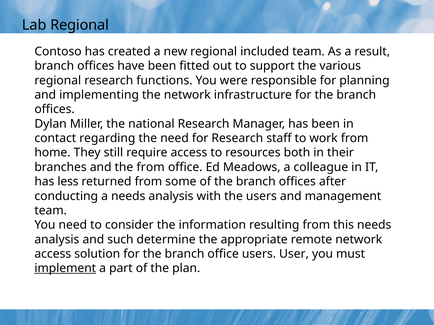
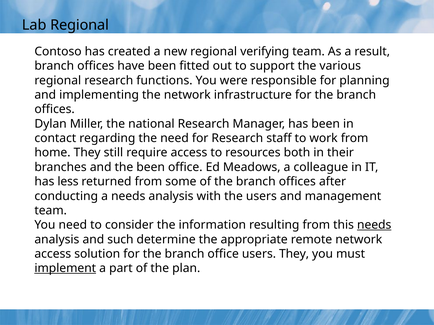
included: included -> verifying (265, 52)
the from: from -> been (151, 167)
needs underline: none -> present (374, 225)
users User: User -> They (294, 254)
